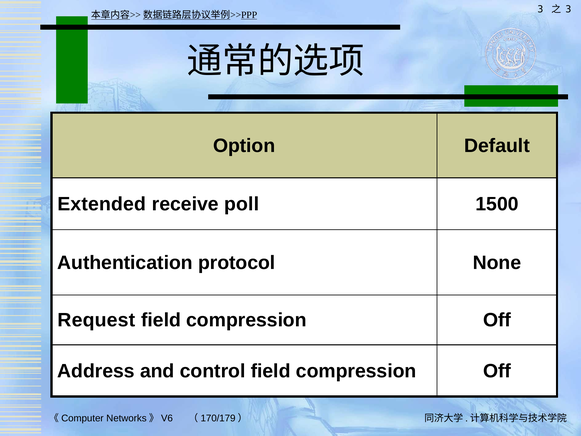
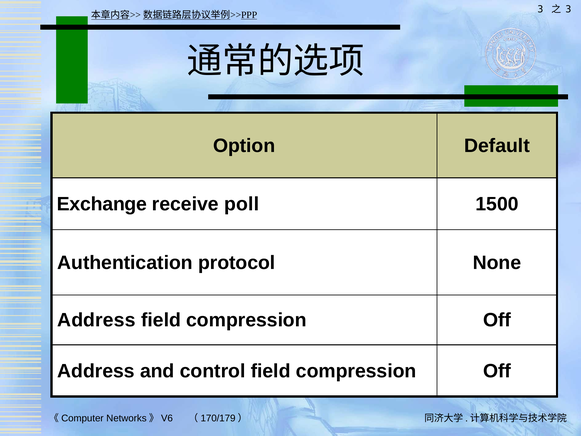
Extended: Extended -> Exchange (102, 204)
Request: Request -> Address (96, 320)
